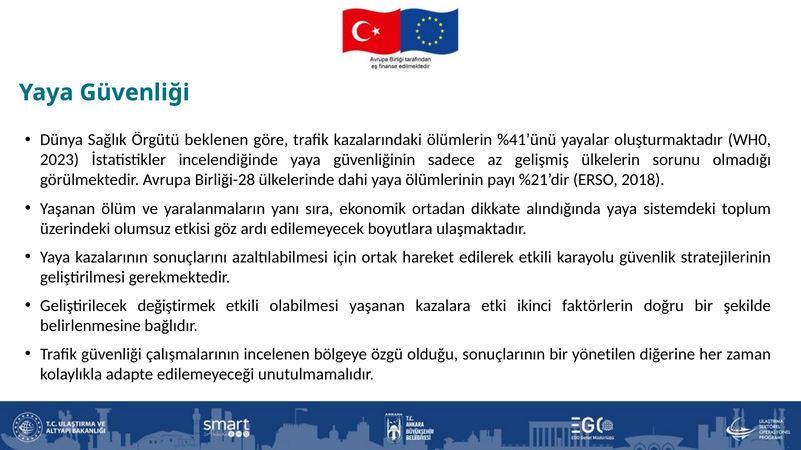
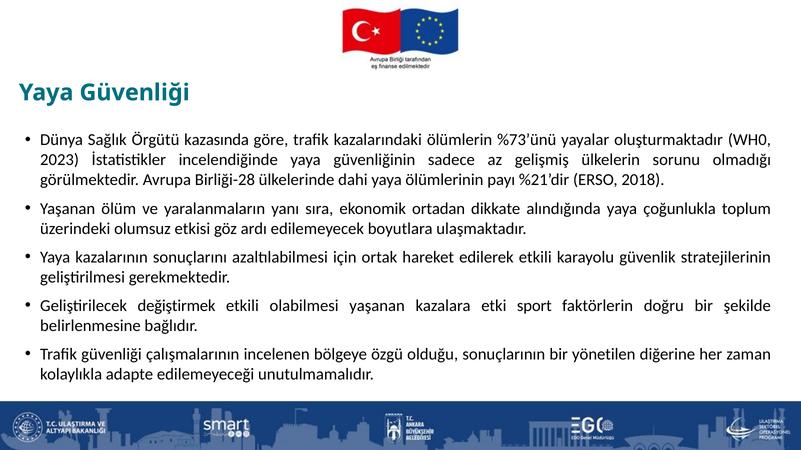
beklenen: beklenen -> kazasında (217, 140)
%41’ünü: %41’ünü -> %73’ünü (527, 140)
sistemdeki: sistemdeki -> çoğunlukla (680, 209)
ikinci: ikinci -> sport (534, 306)
